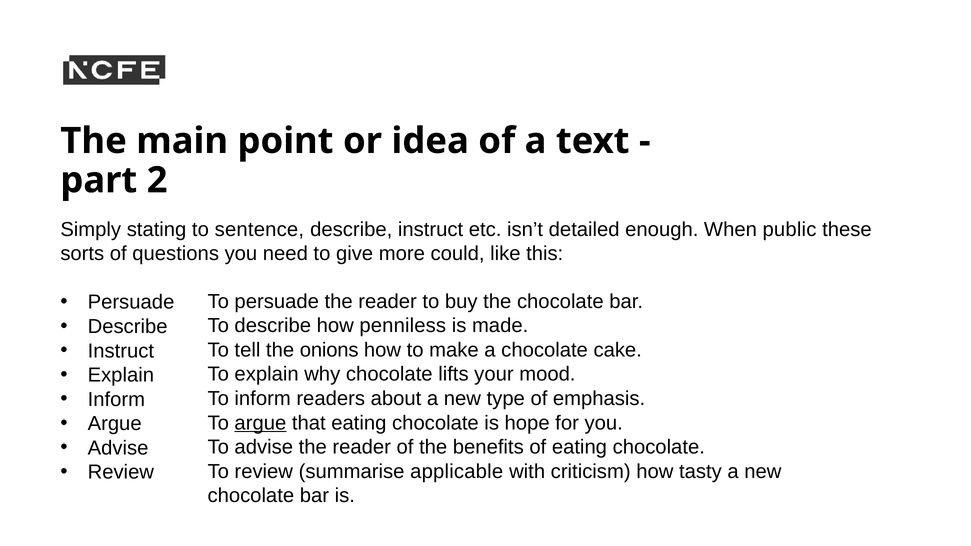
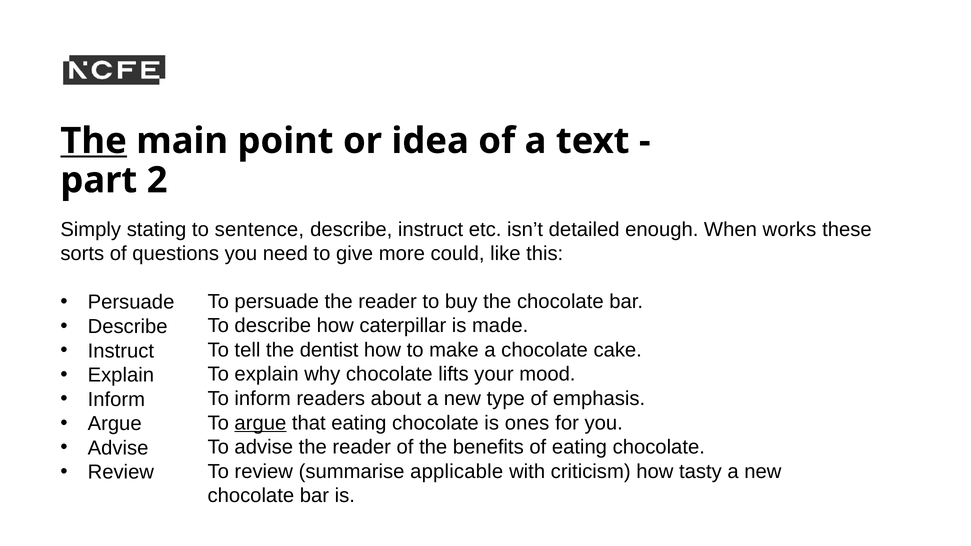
The underline: none -> present (94, 141)
public: public -> works (789, 230)
penniless: penniless -> caterpillar (403, 326)
onions: onions -> dentist (329, 350)
hope: hope -> ones (527, 423)
